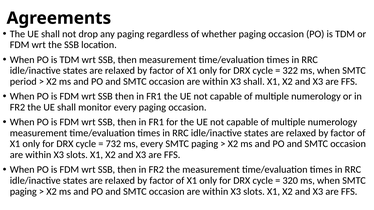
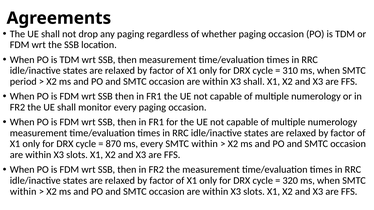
322: 322 -> 310 (290, 71)
732: 732 -> 870 (113, 144)
paging: paging -> within (205, 144)
paging: paging -> within (23, 192)
